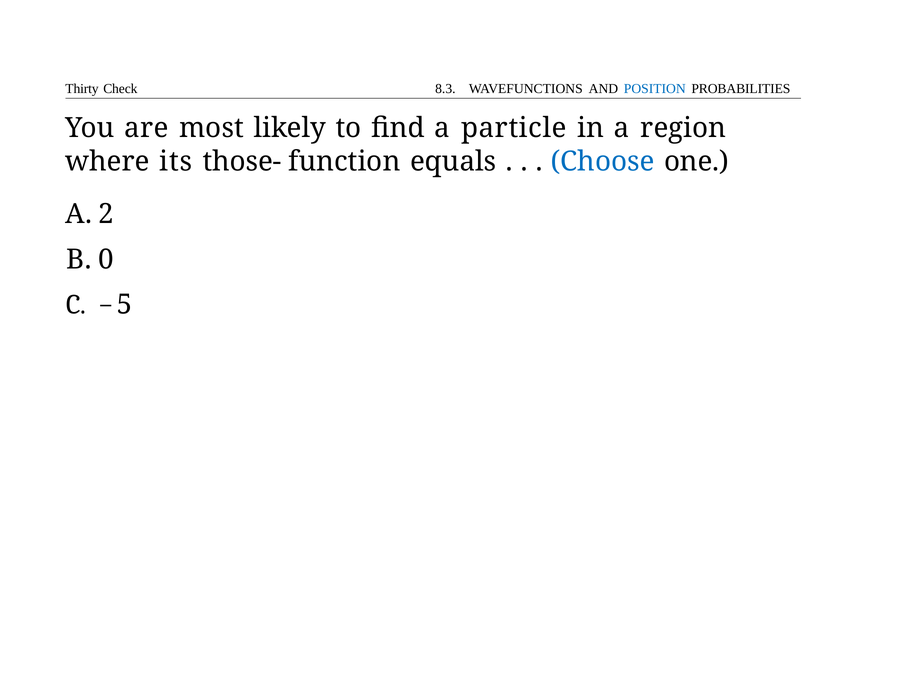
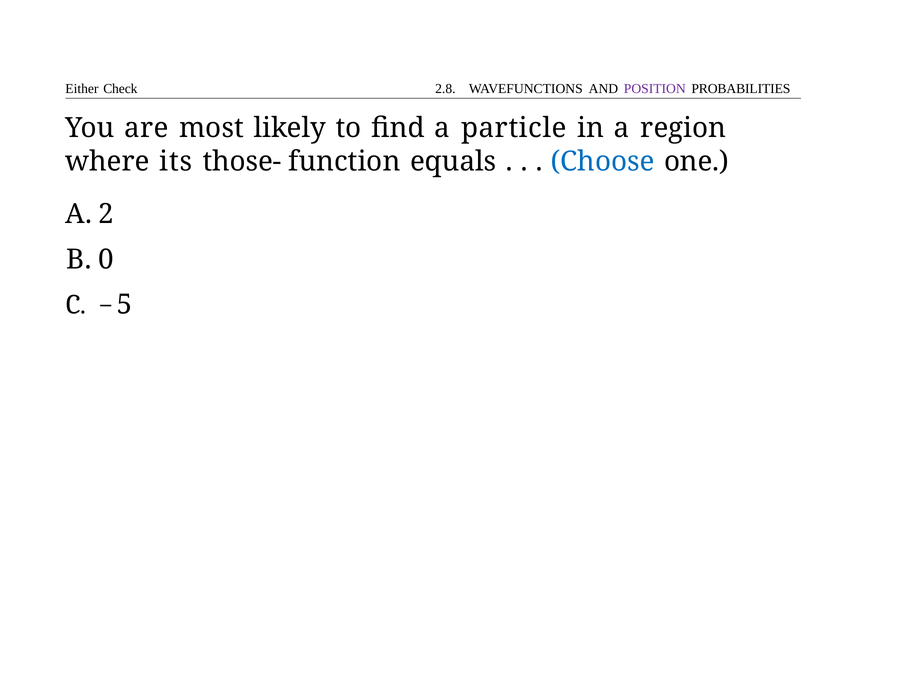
Thirty: Thirty -> Either (82, 89)
8.3: 8.3 -> 2.8 (445, 89)
POSITION colour: blue -> purple (655, 89)
